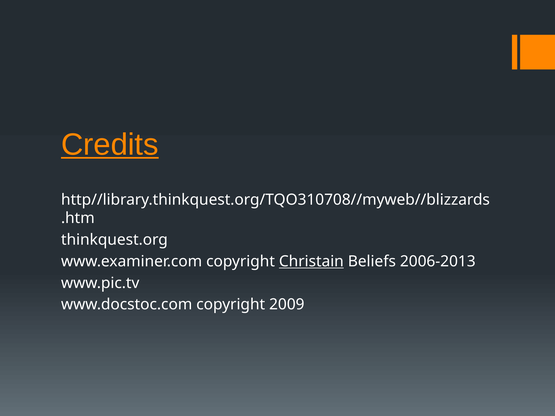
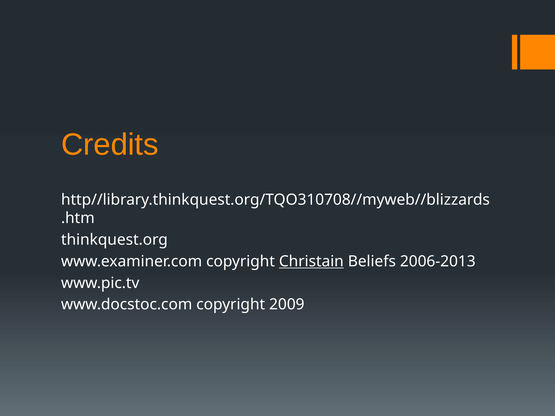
Credits underline: present -> none (110, 145)
